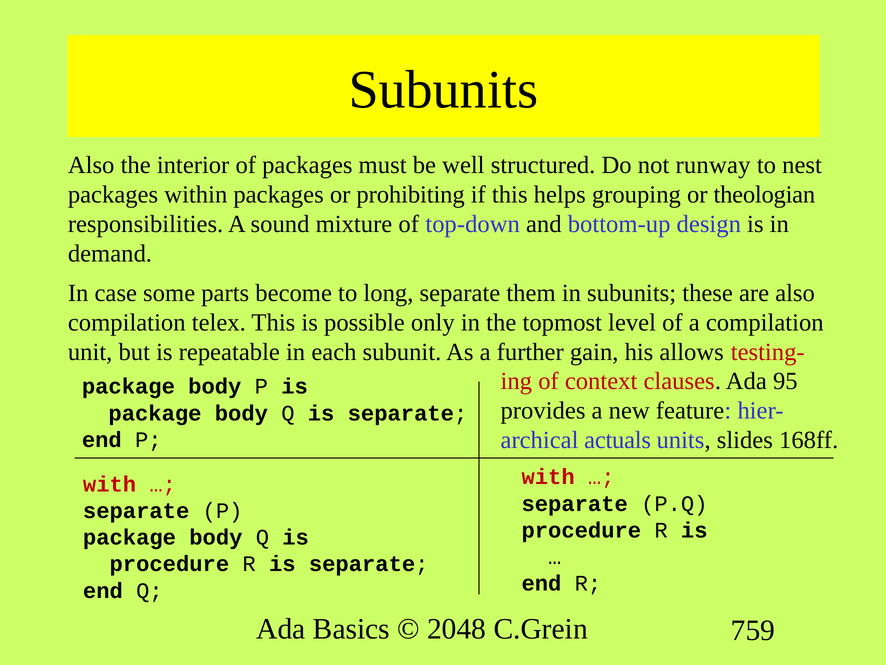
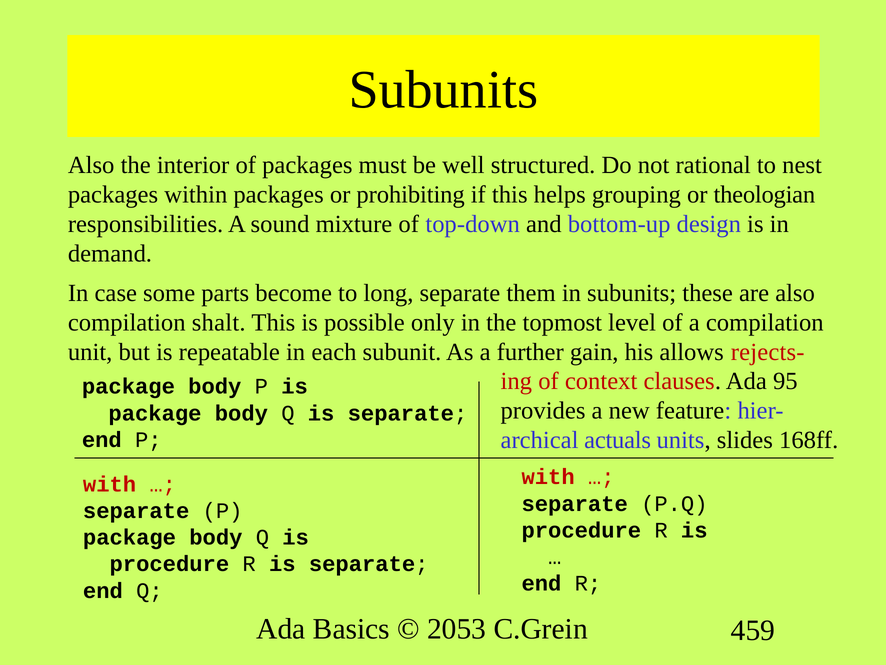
runway: runway -> rational (713, 165)
telex: telex -> shalt (219, 322)
testing-: testing- -> rejects- (768, 352)
2048: 2048 -> 2053 (457, 629)
759: 759 -> 459 (753, 630)
